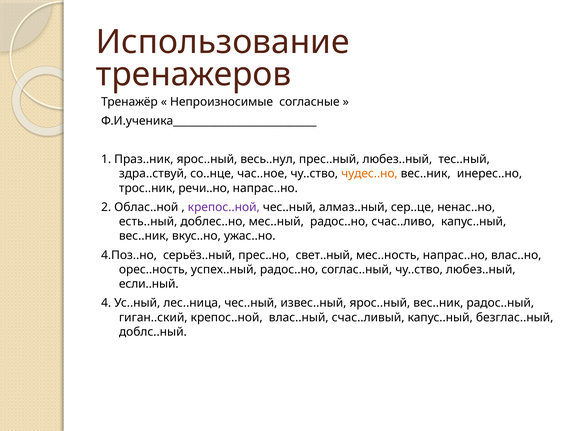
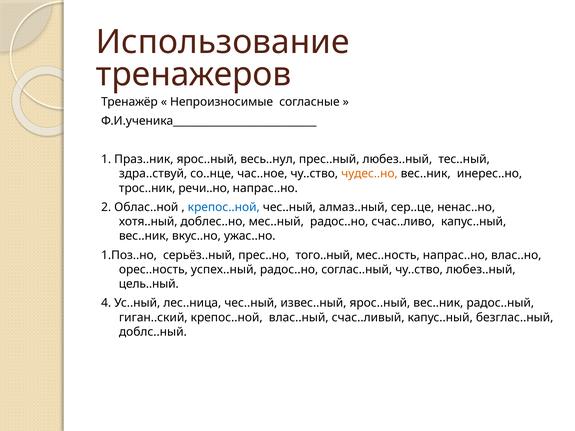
крепос..ной colour: purple -> blue (224, 207)
есть..ный: есть..ный -> хотя..ный (148, 222)
4.Поз..но: 4.Поз..но -> 1.Поз..но (129, 255)
свет..ный: свет..ный -> того..ный (324, 255)
если..ный: если..ный -> цель..ный (149, 284)
